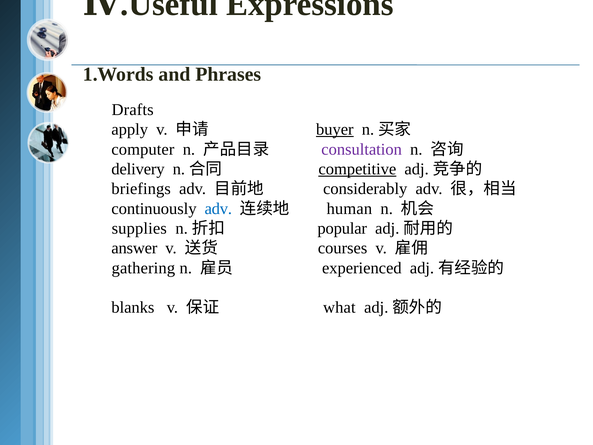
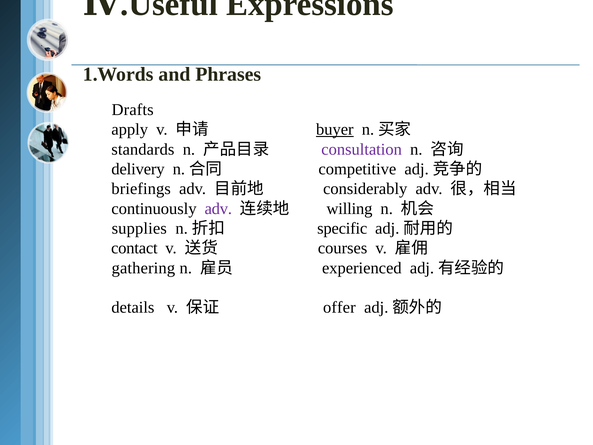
computer: computer -> standards (143, 149)
competitive underline: present -> none (357, 169)
adv colour: blue -> purple (218, 208)
human: human -> willing (349, 208)
popular: popular -> specific (342, 228)
answer: answer -> contact (134, 248)
blanks: blanks -> details (133, 307)
what: what -> offer (339, 307)
